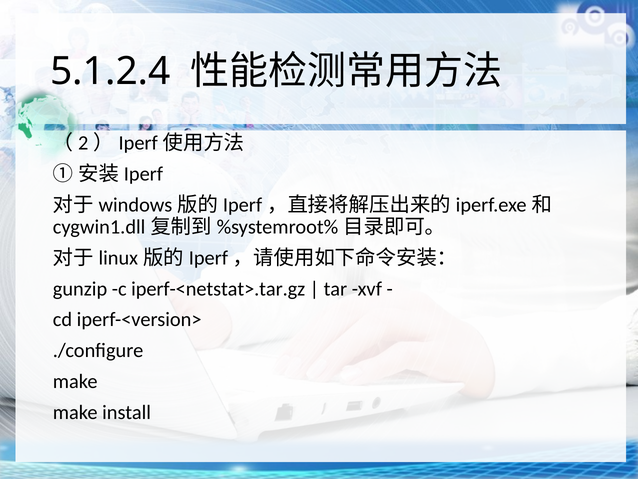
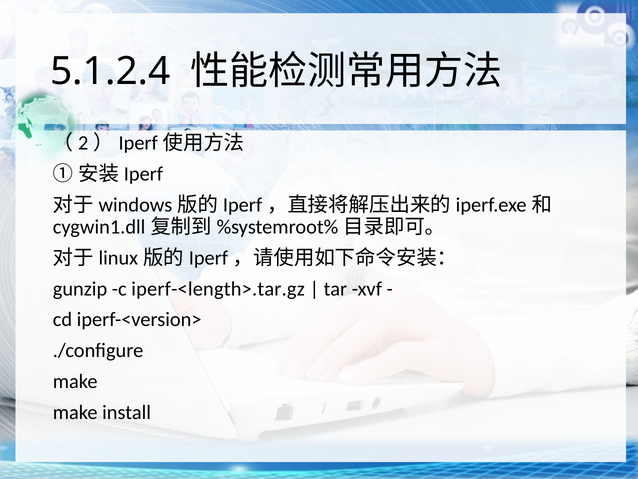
iperf-<netstat>.tar.gz: iperf-<netstat>.tar.gz -> iperf-<length>.tar.gz (218, 288)
